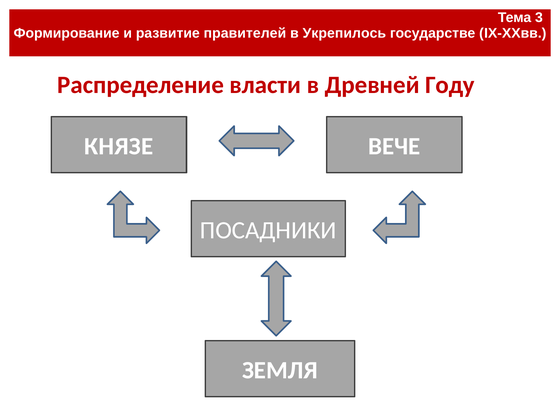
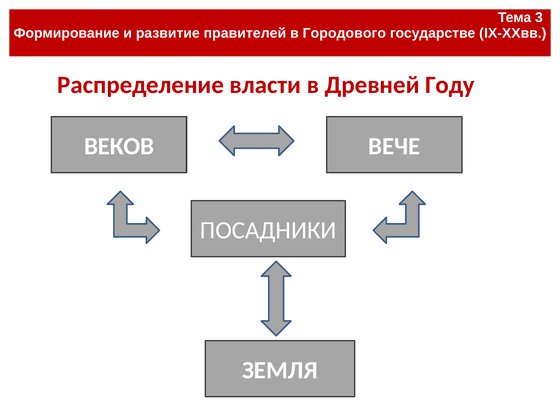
Укрепилось: Укрепилось -> Городового (344, 33)
КНЯЗЕ: КНЯЗЕ -> ВЕКОВ (119, 146)
